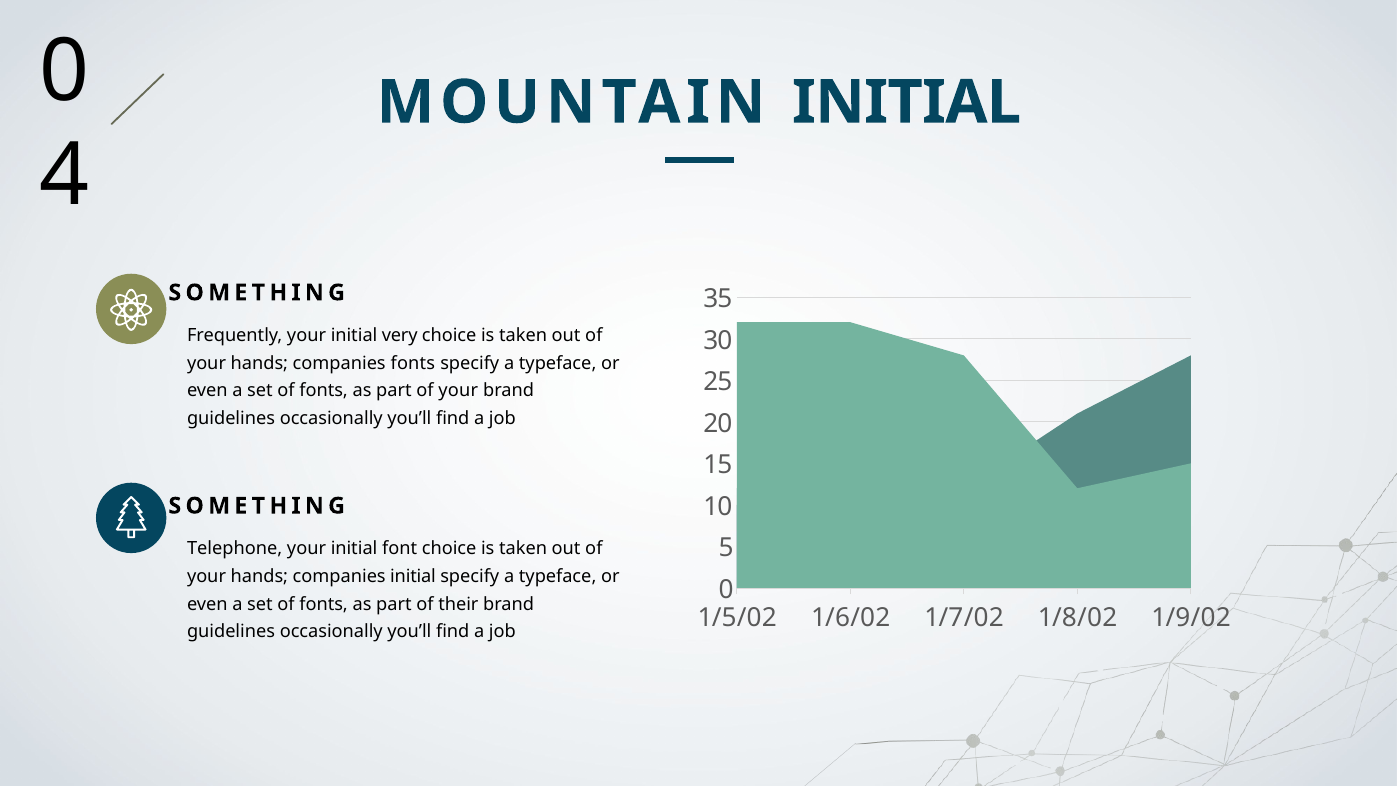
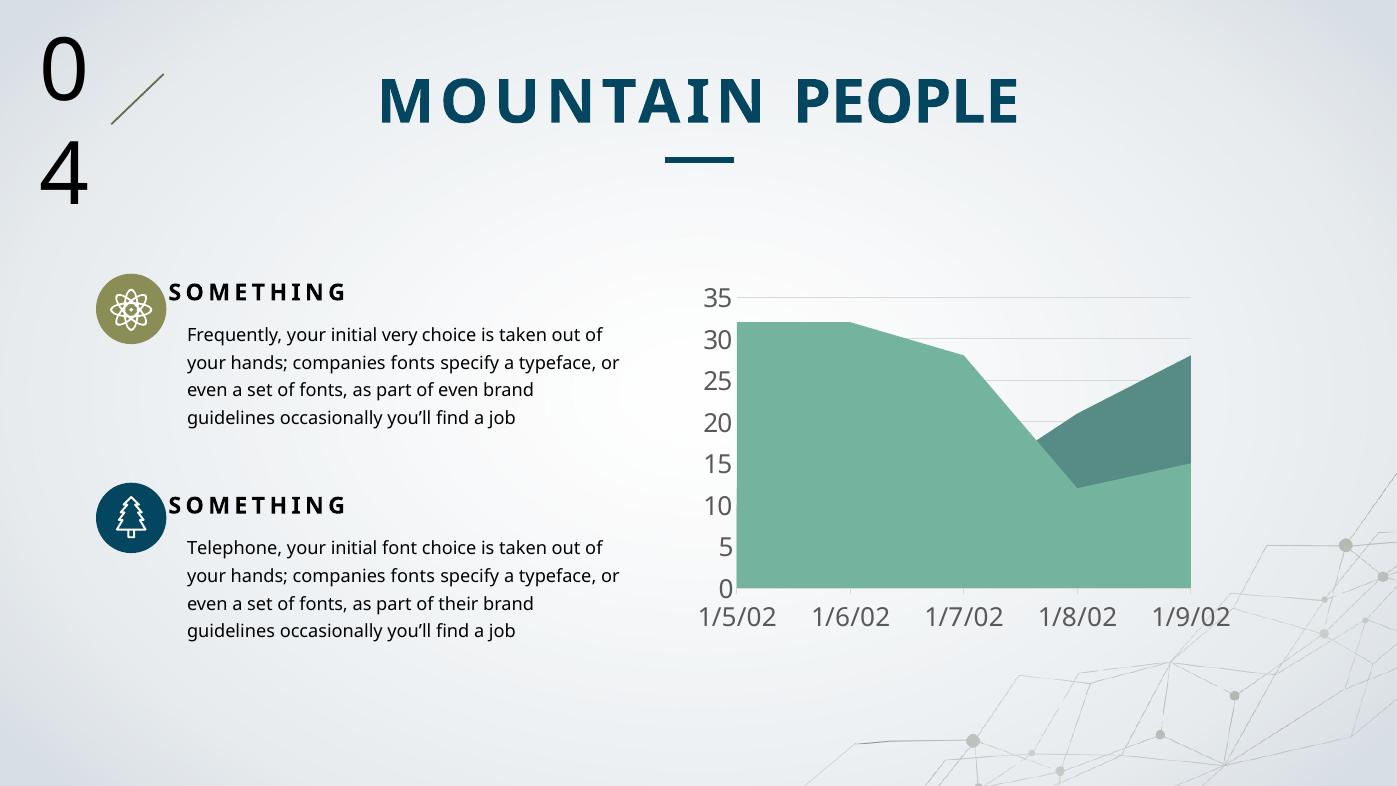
MOUNTAIN INITIAL: INITIAL -> PEOPLE (906, 102)
part of your: your -> even (458, 391)
initial: initial -> fonts (413, 576)
